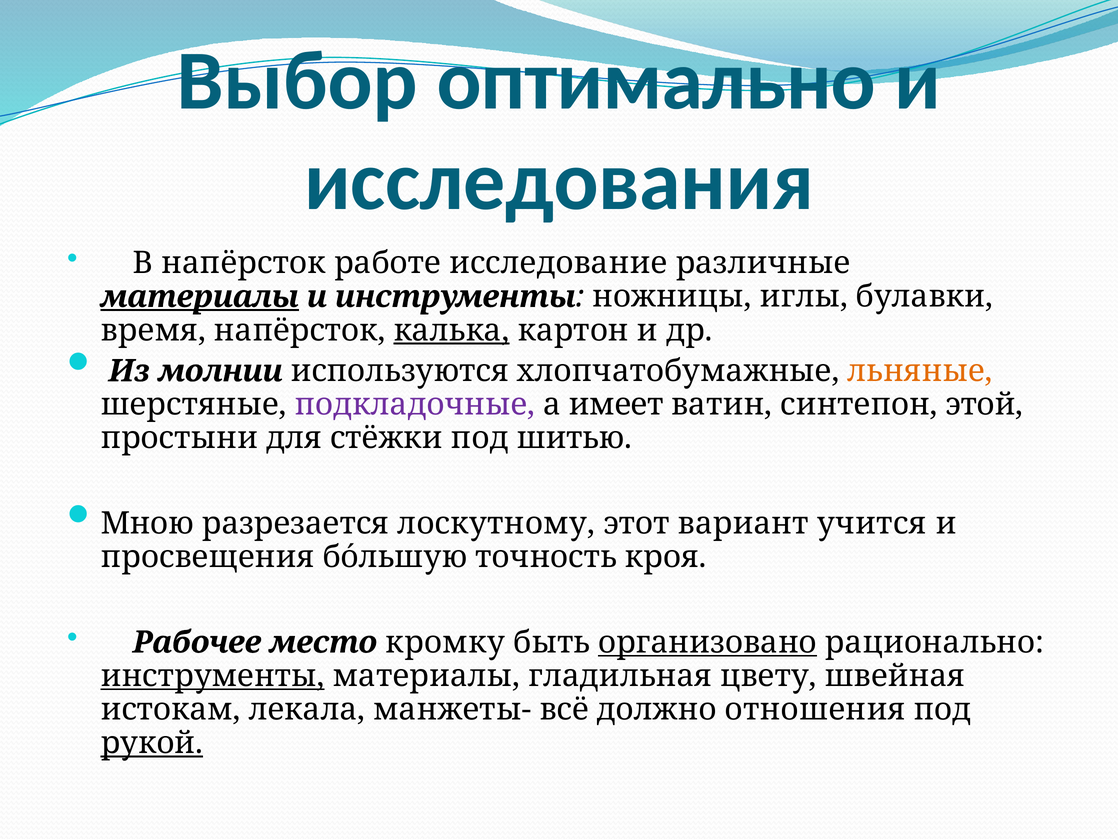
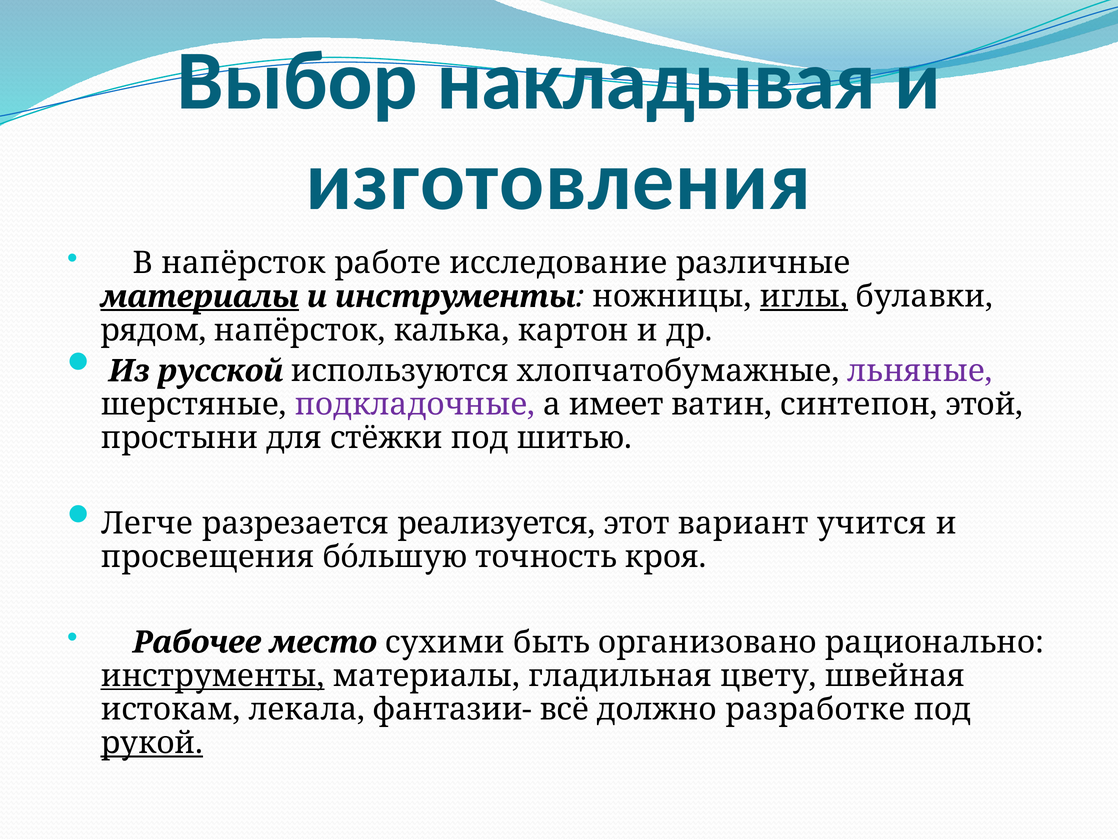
оптимально: оптимально -> накладывая (656, 81)
исследования: исследования -> изготовления (558, 181)
иглы underline: none -> present (804, 297)
время: время -> рядом (153, 330)
калька underline: present -> none (452, 330)
молнии: молнии -> русской (221, 371)
льняные colour: orange -> purple (920, 371)
Мною: Мною -> Легче (147, 523)
лоскутному: лоскутному -> реализуется (496, 523)
кромку: кромку -> сухими (445, 642)
организовано underline: present -> none (708, 642)
манжеты-: манжеты- -> фантазии- (452, 709)
отношения: отношения -> разработке (815, 709)
